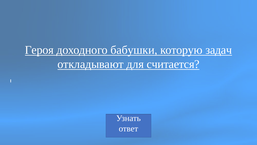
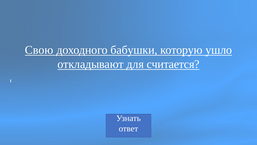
Героя: Героя -> Свою (39, 50)
задач: задач -> ушло (219, 50)
